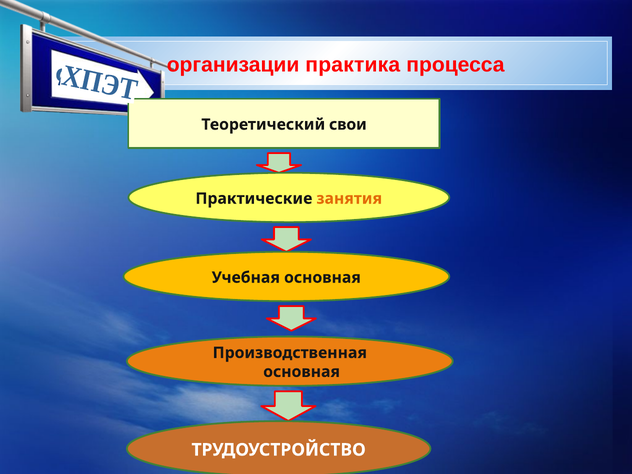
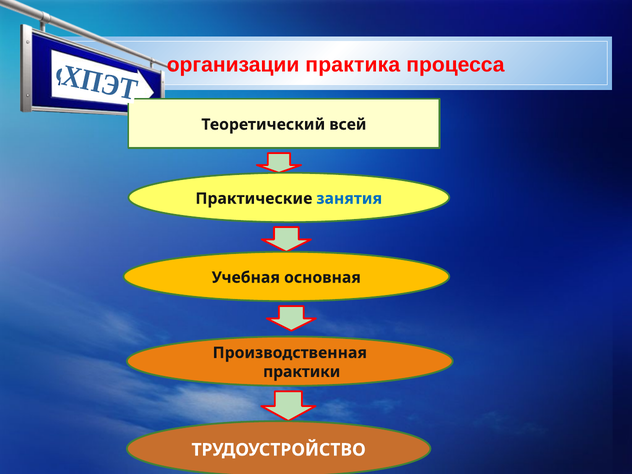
свои: свои -> всей (348, 125)
занятия colour: orange -> blue (349, 199)
основная: основная -> практики (302, 372)
